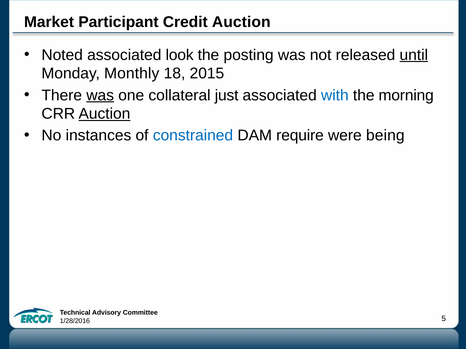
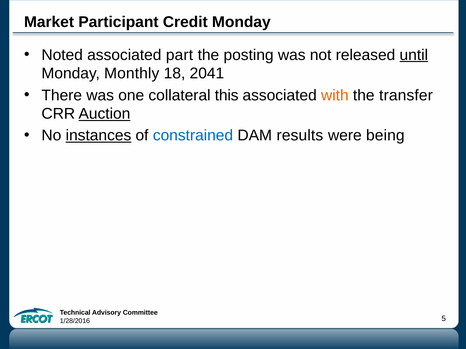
Credit Auction: Auction -> Monday (241, 22)
look: look -> part (179, 55)
2015: 2015 -> 2041 (207, 74)
was underline: present -> none (100, 95)
just: just -> this (227, 95)
with colour: blue -> orange (335, 95)
morning: morning -> transfer (406, 95)
instances underline: none -> present (98, 136)
require: require -> results (300, 136)
